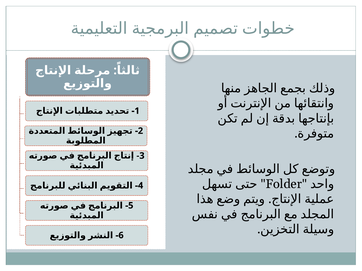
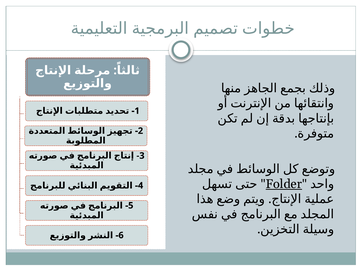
Folder underline: none -> present (284, 184)
